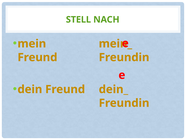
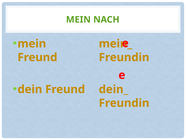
STELL: STELL -> MEIN (78, 20)
